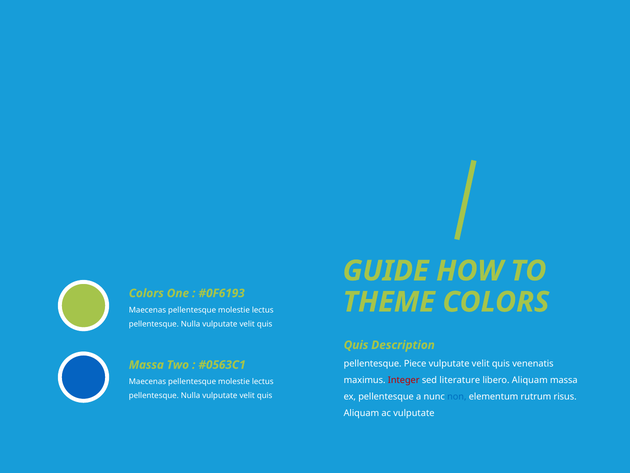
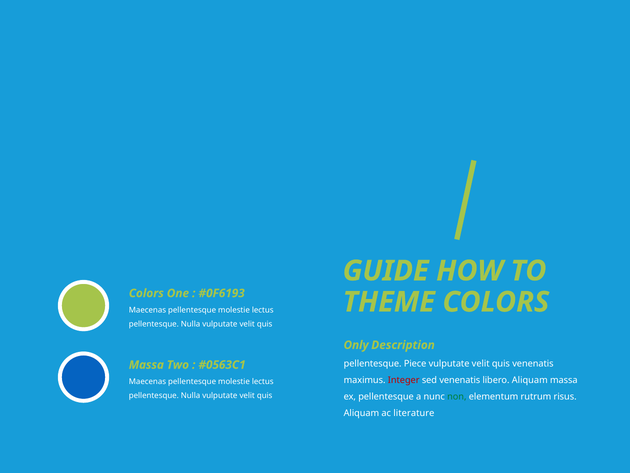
Quis: Quis -> Only (356, 345)
sed literature: literature -> venenatis (460, 380)
non colour: blue -> green (457, 397)
ac vulputate: vulputate -> literature (414, 413)
